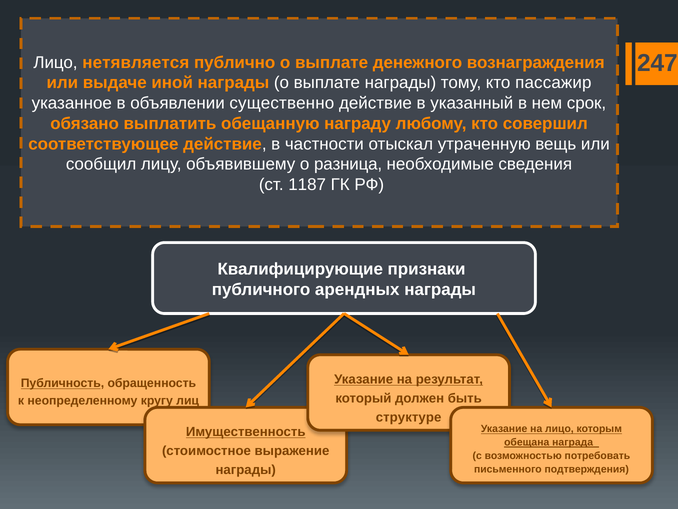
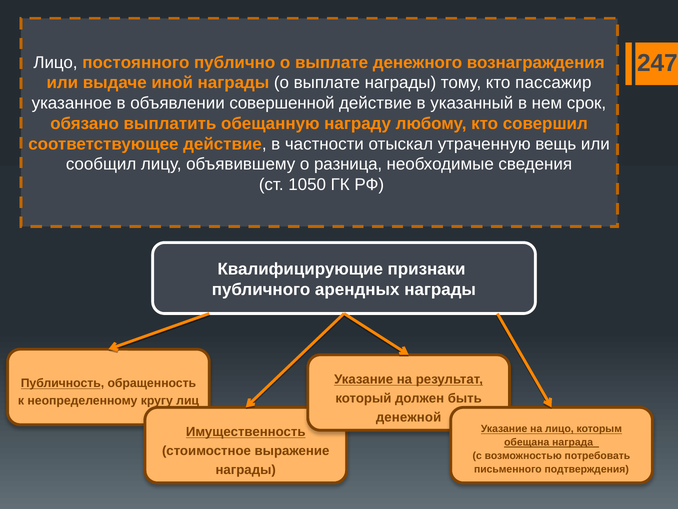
нетявляется: нетявляется -> постоянного (136, 62)
существенно: существенно -> совершенной (282, 103)
1187: 1187 -> 1050 (307, 184)
структуре: структуре -> денежной (409, 417)
